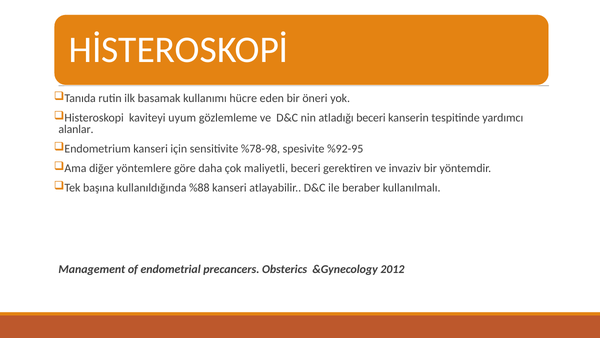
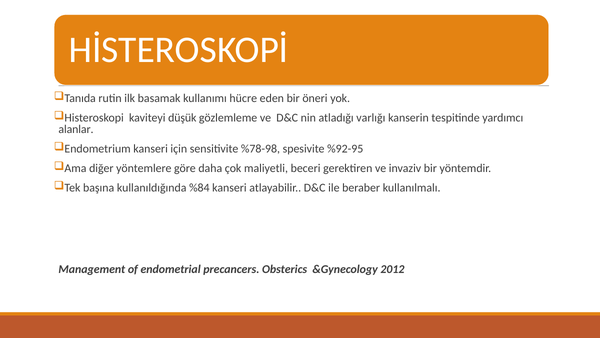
uyum: uyum -> düşük (182, 118)
atladığı beceri: beceri -> varlığı (371, 118)
%88: %88 -> %84 (199, 187)
